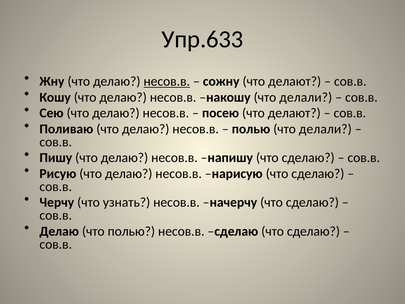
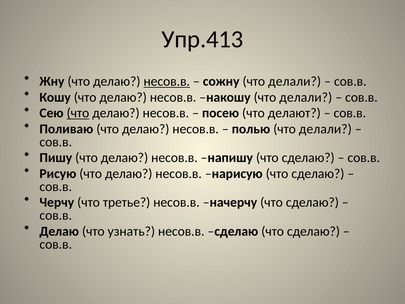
Упр.633: Упр.633 -> Упр.413 (202, 39)
сожну что делают: делают -> делали (295, 81)
что underline: none -> present (78, 113)
узнать: узнать -> третье (127, 202)
что полью: полью -> узнать (131, 231)
